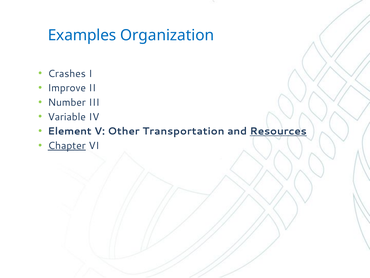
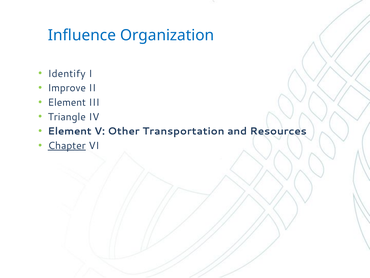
Examples: Examples -> Influence (82, 35)
Crashes: Crashes -> Identify (67, 73)
Number: Number -> Element (67, 102)
Variable: Variable -> Triangle (67, 117)
Resources underline: present -> none (278, 131)
